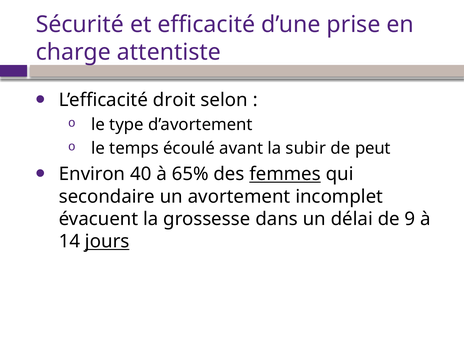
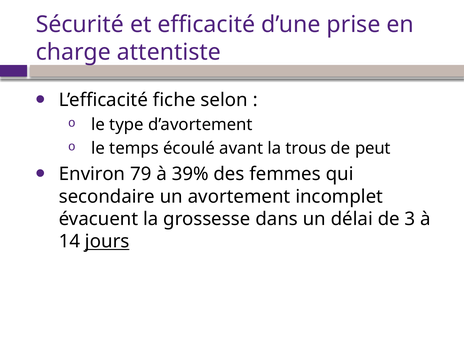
droit: droit -> fiche (174, 100)
subir: subir -> trous (306, 148)
40: 40 -> 79 (141, 174)
65%: 65% -> 39% (190, 174)
femmes underline: present -> none (285, 174)
9: 9 -> 3 (410, 219)
